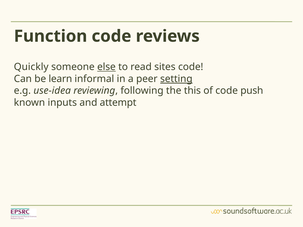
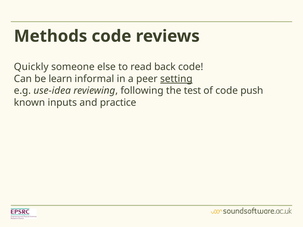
Function: Function -> Methods (51, 36)
else underline: present -> none (106, 67)
sites: sites -> back (165, 67)
this: this -> test (192, 91)
attempt: attempt -> practice (118, 103)
